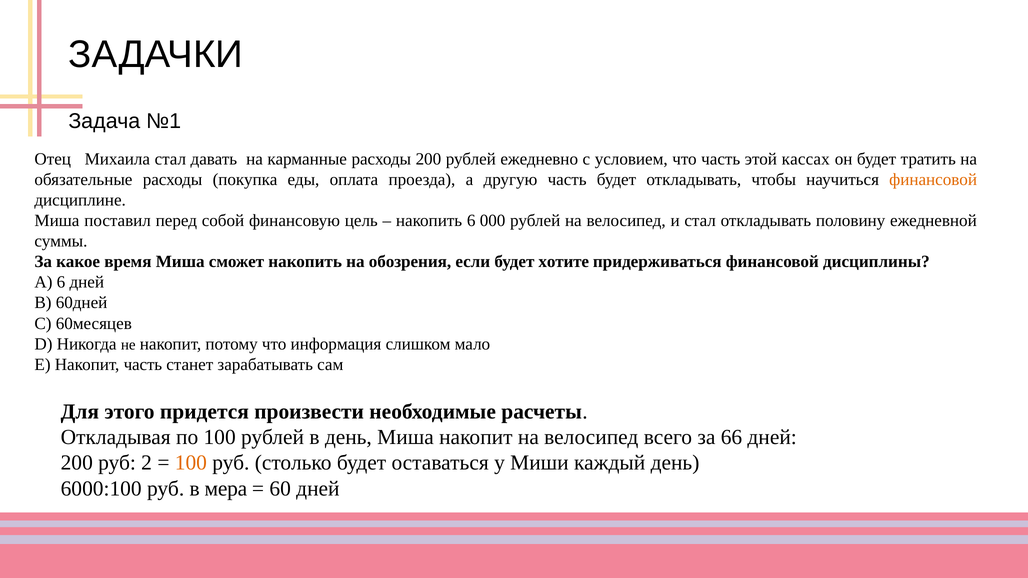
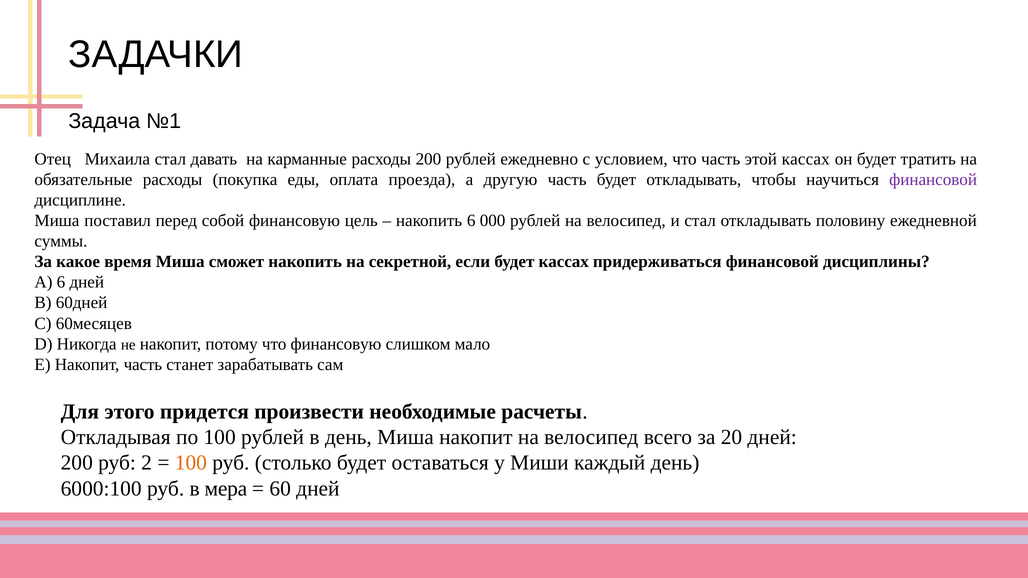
финансовой colour: orange -> purple (933, 180)
обозрения: обозрения -> секретной (410, 262)
будет хотите: хотите -> кассах (564, 262)
что информация: информация -> финансовую (336, 344)
66: 66 -> 20 (731, 437)
